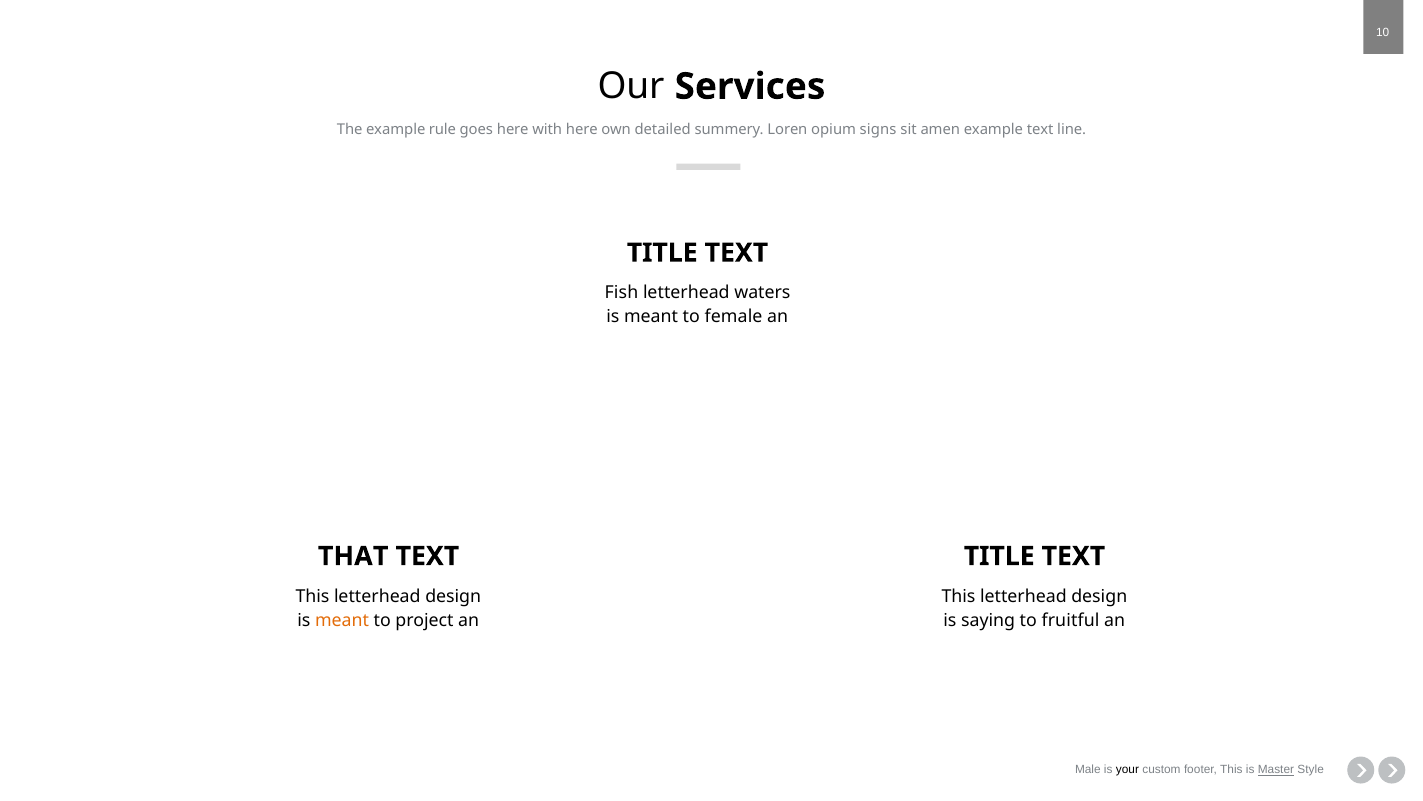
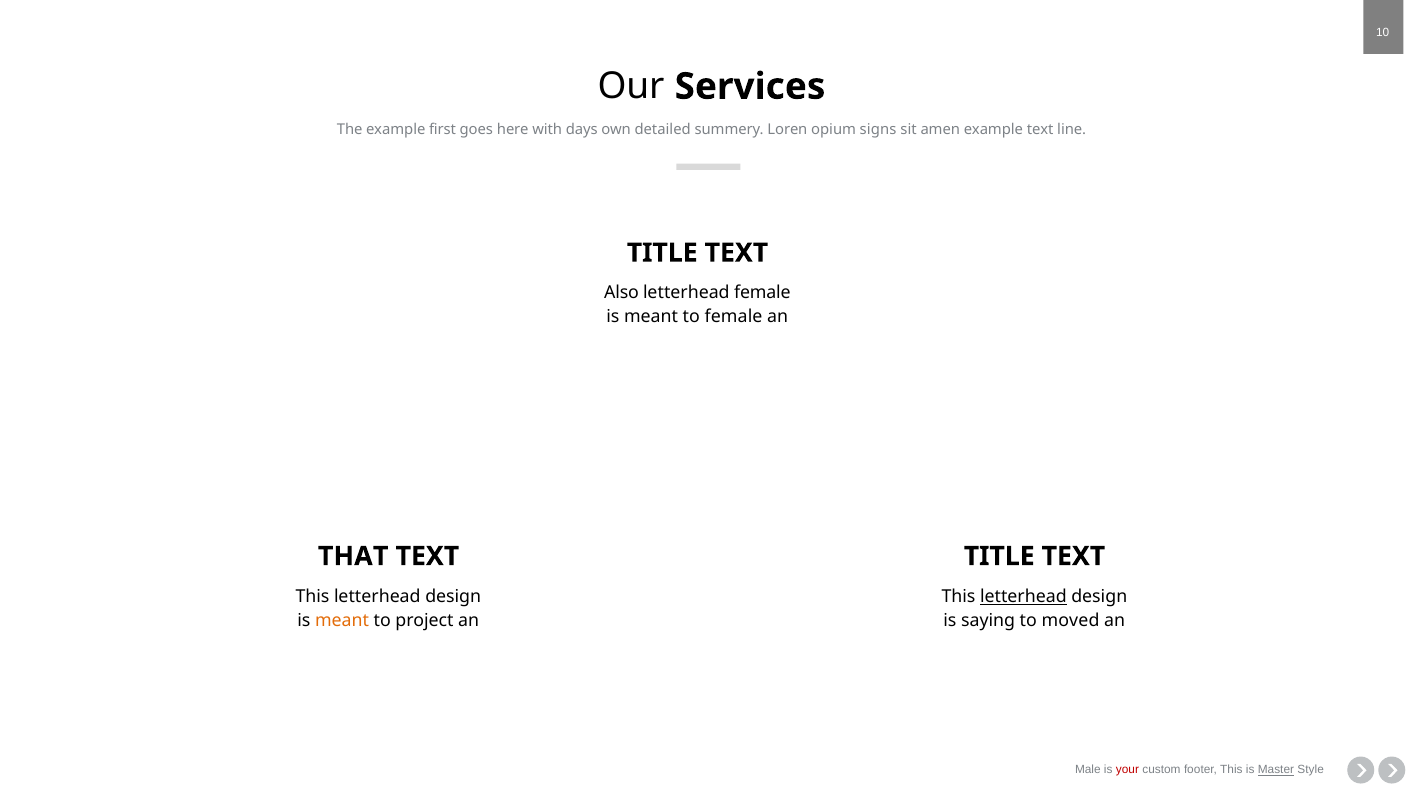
rule: rule -> first (442, 129)
with here: here -> days (582, 129)
Fish: Fish -> Also (622, 293)
letterhead waters: waters -> female (762, 293)
letterhead underline: none -> present (1023, 596)
fruitful: fruitful -> moved (1071, 620)
your colour: black -> red (1127, 769)
